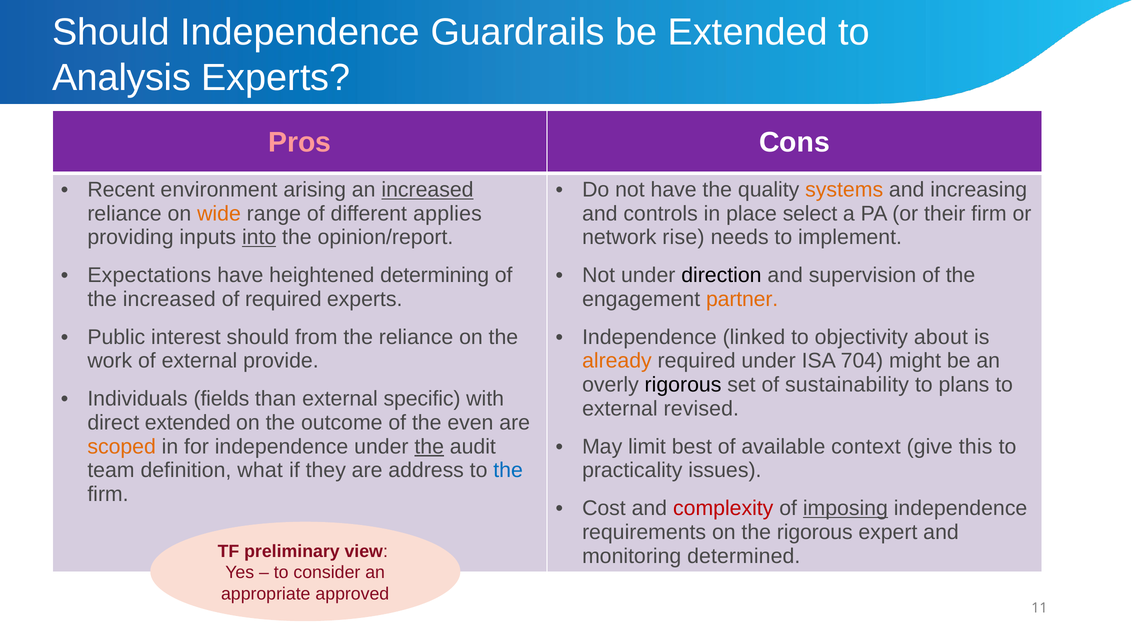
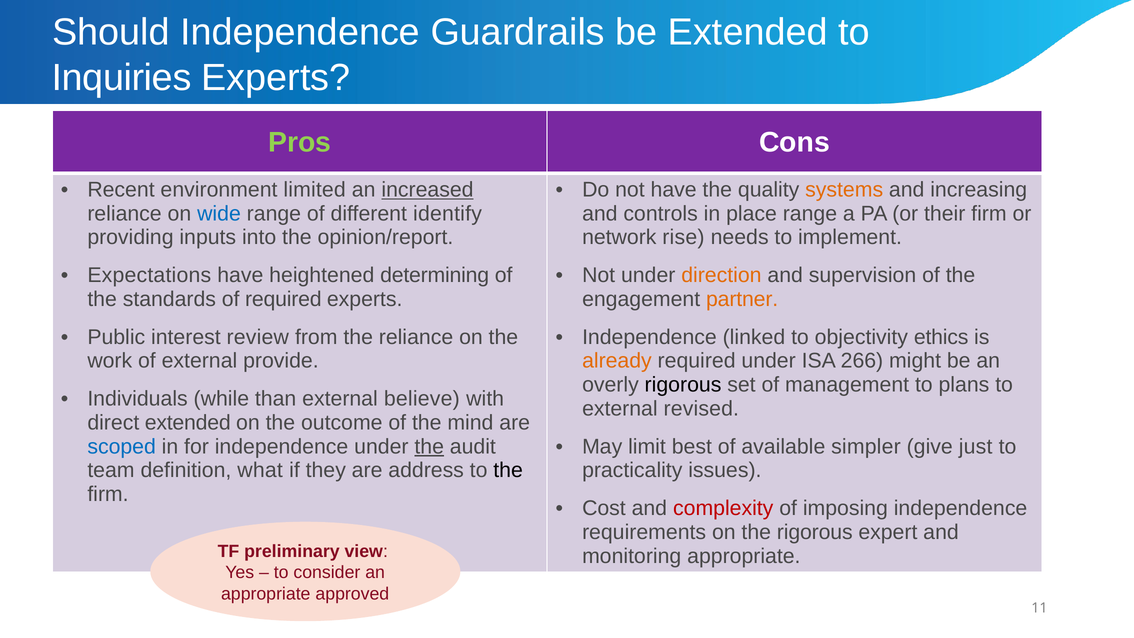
Analysis: Analysis -> Inquiries (122, 78)
Pros colour: pink -> light green (300, 142)
arising: arising -> limited (315, 190)
wide colour: orange -> blue (219, 214)
applies: applies -> identify (448, 214)
place select: select -> range (810, 214)
into underline: present -> none (259, 237)
direction colour: black -> orange (721, 275)
the increased: increased -> standards (169, 299)
interest should: should -> review (258, 337)
about: about -> ethics (941, 337)
704: 704 -> 266 (862, 361)
sustainability: sustainability -> management (847, 385)
fields: fields -> while (221, 399)
specific: specific -> believe (422, 399)
even: even -> mind (470, 423)
scoped colour: orange -> blue (122, 446)
context: context -> simpler (866, 446)
this: this -> just (976, 446)
the colour: blue -> black (508, 470)
imposing underline: present -> none (845, 508)
monitoring determined: determined -> appropriate (744, 556)
